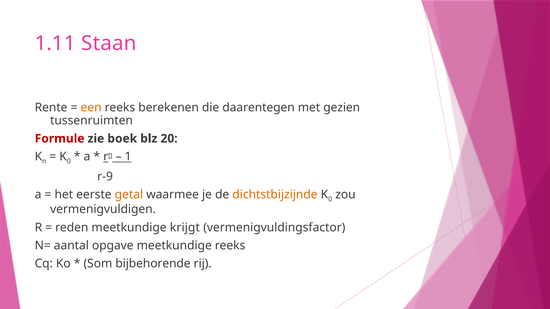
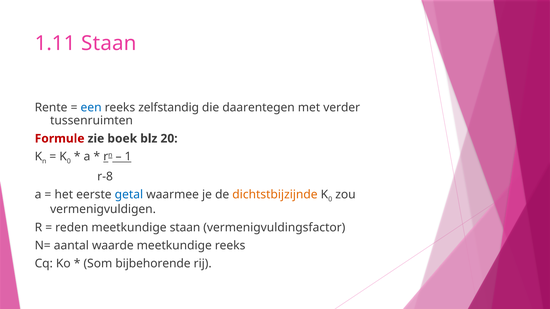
een colour: orange -> blue (91, 108)
berekenen: berekenen -> zelfstandig (169, 108)
gezien: gezien -> verder (342, 108)
r-9: r-9 -> r-8 (105, 177)
getal colour: orange -> blue (129, 195)
meetkundige krijgt: krijgt -> staan (185, 228)
opgave: opgave -> waarde (113, 246)
